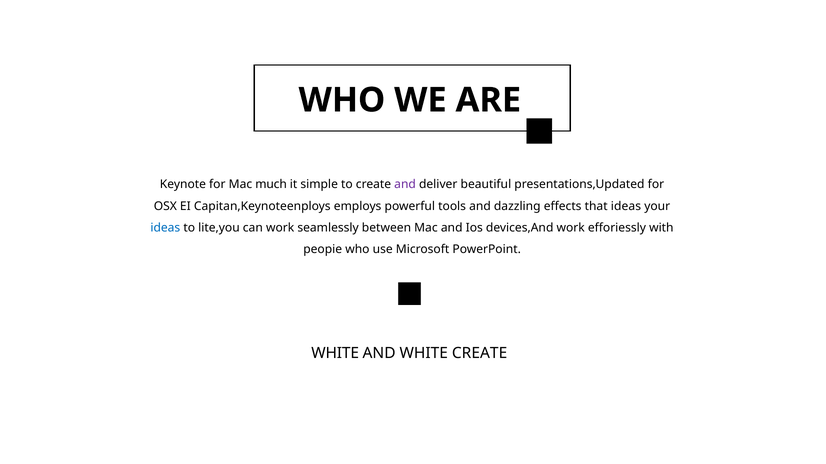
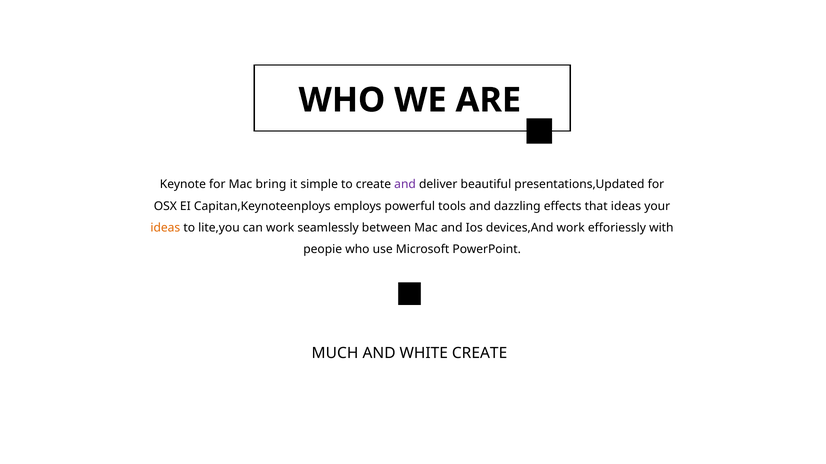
much: much -> bring (271, 185)
ideas colour: blue -> orange (165, 228)
WHITE: WHITE -> MUCH (335, 354)
